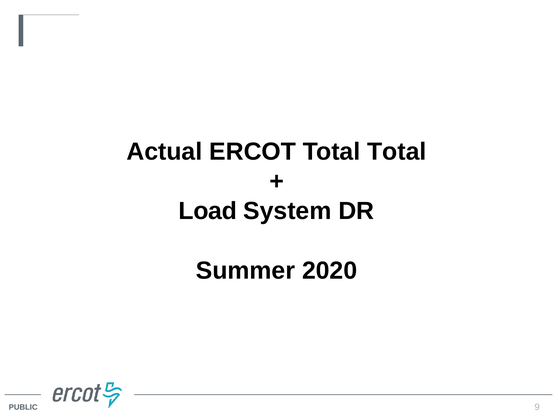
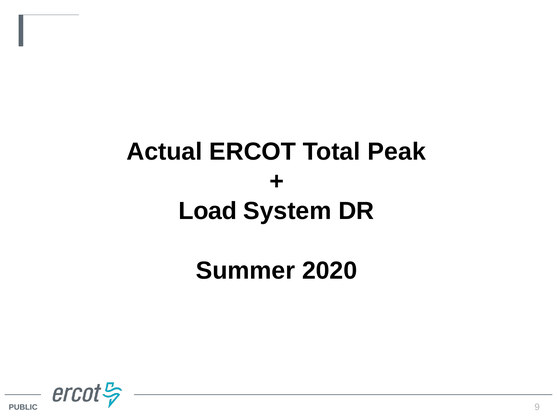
Total Total: Total -> Peak (397, 152)
